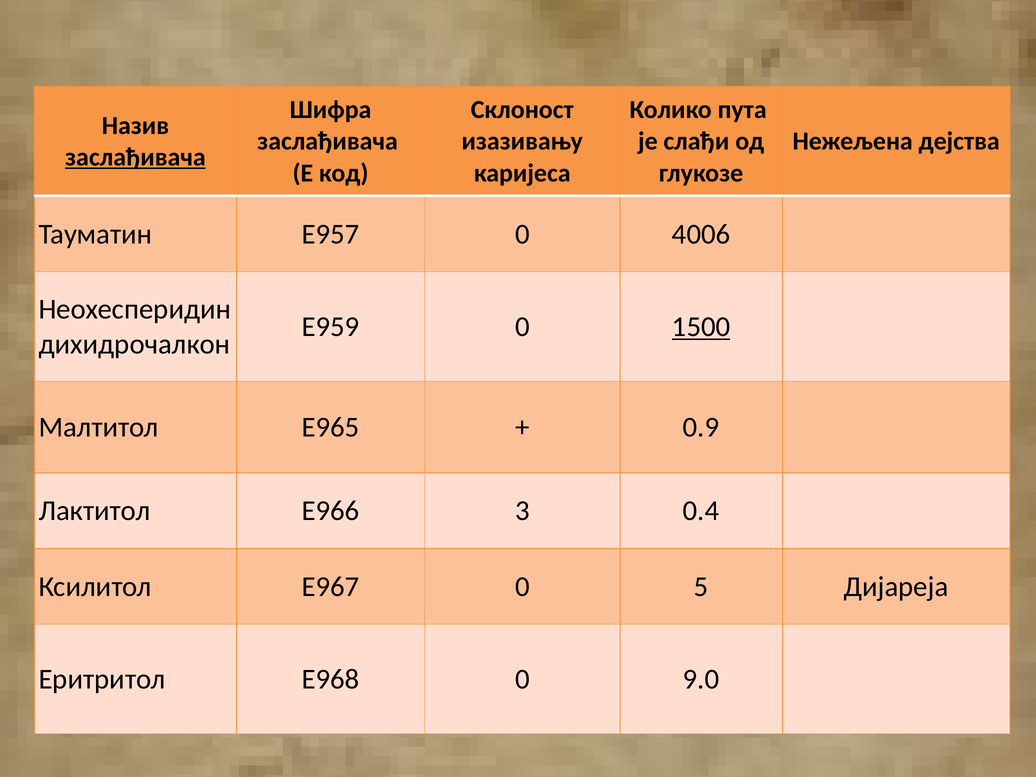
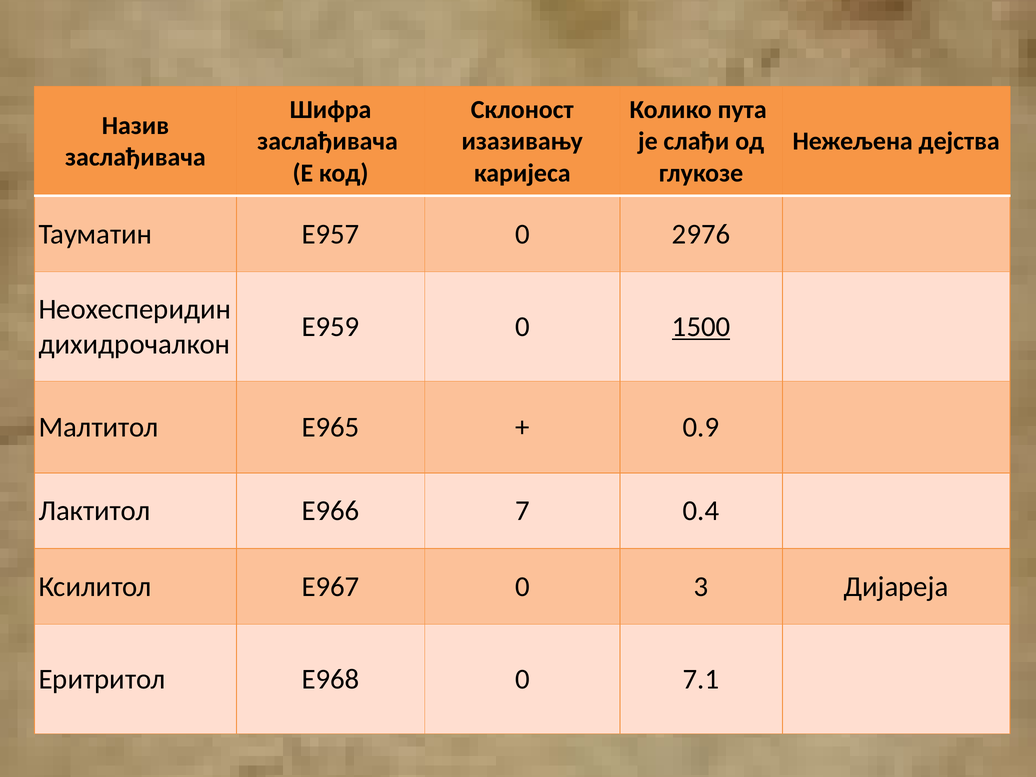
заслађивача underline: present -> none (135, 157)
4006: 4006 -> 2976 (701, 234)
3: 3 -> 7 (522, 511)
5: 5 -> 3 (701, 587)
9.0: 9.0 -> 7.1 (701, 679)
